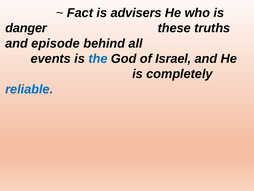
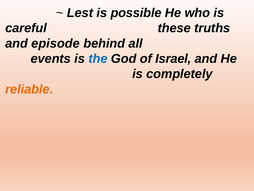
Fact: Fact -> Lest (80, 13)
advisers: advisers -> possible (136, 13)
danger: danger -> careful (26, 28)
reliable colour: blue -> orange (29, 89)
